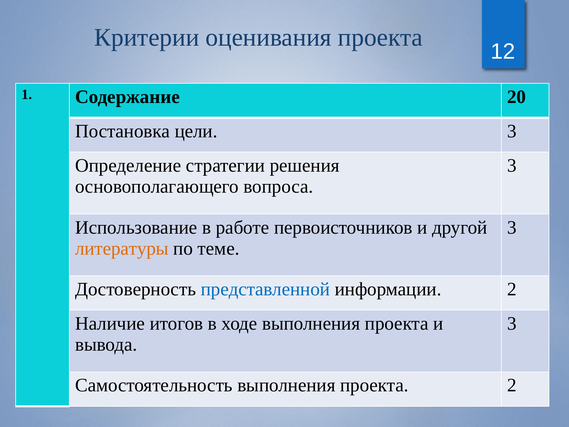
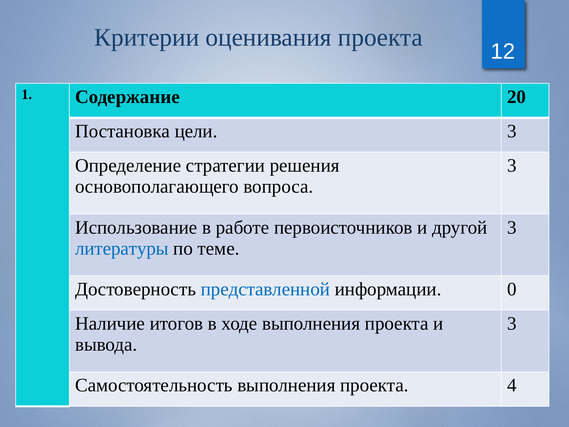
литературы colour: orange -> blue (122, 248)
информации 2: 2 -> 0 (512, 289)
проекта 2: 2 -> 4 (512, 385)
